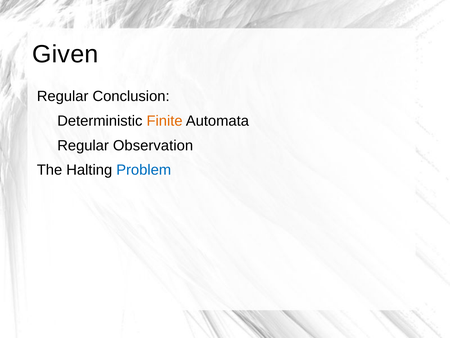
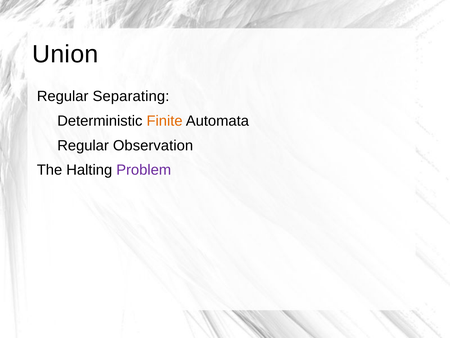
Given: Given -> Union (65, 54)
Conclusion: Conclusion -> Separating (131, 96)
Problem colour: blue -> purple (144, 170)
